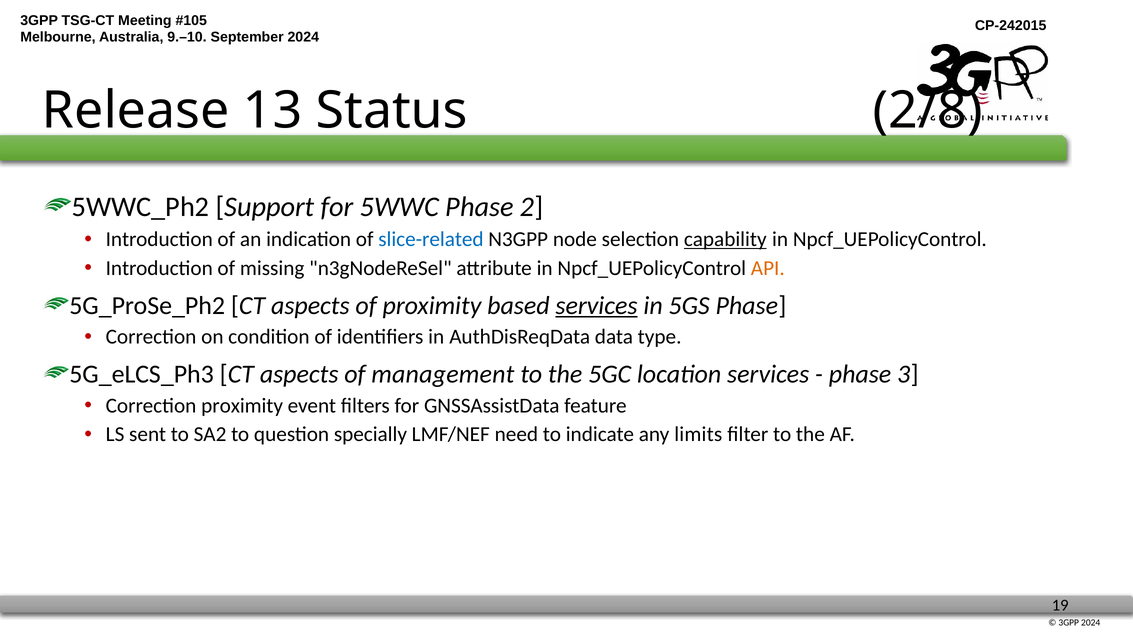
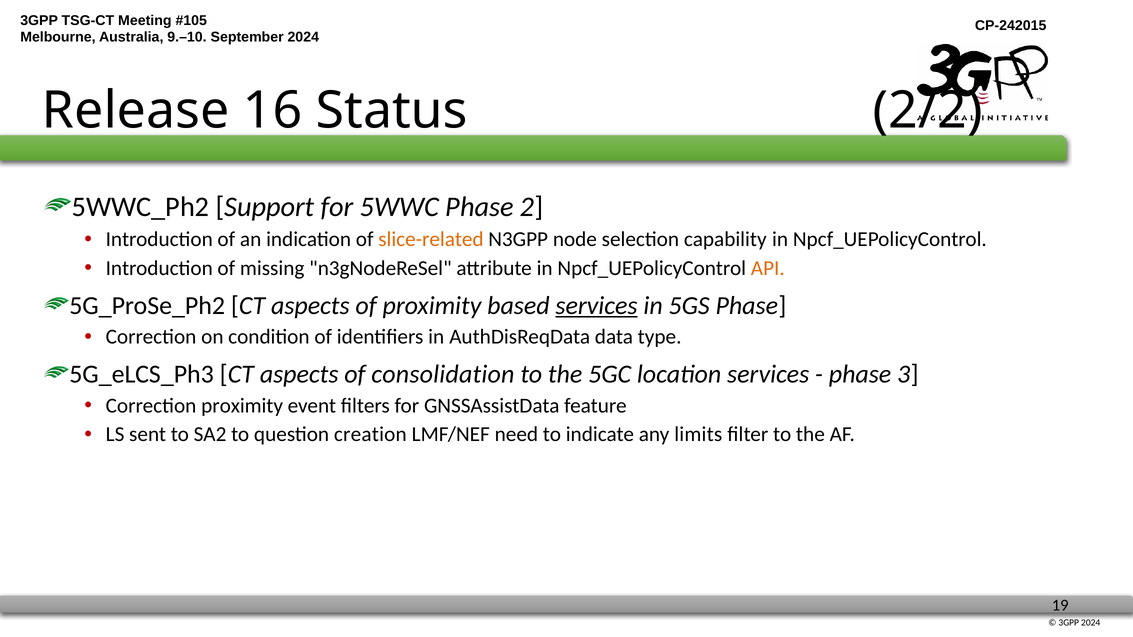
13: 13 -> 16 (273, 110)
2/8: 2/8 -> 2/2 (928, 110)
slice-related colour: blue -> orange (431, 240)
capability underline: present -> none (725, 240)
management: management -> consolidation (443, 374)
specially: specially -> creation (370, 435)
